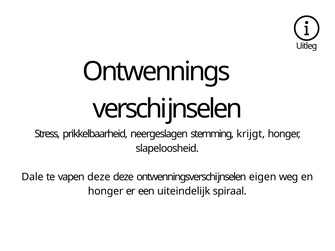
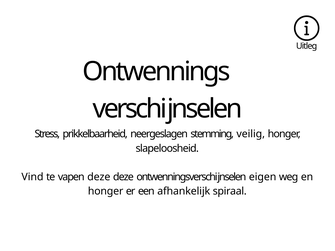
krĳgt: krĳgt -> veilig (251, 134)
Dale: Dale -> Vind (32, 177)
uiteindelĳk: uiteindelĳk -> afhankelĳk (184, 191)
